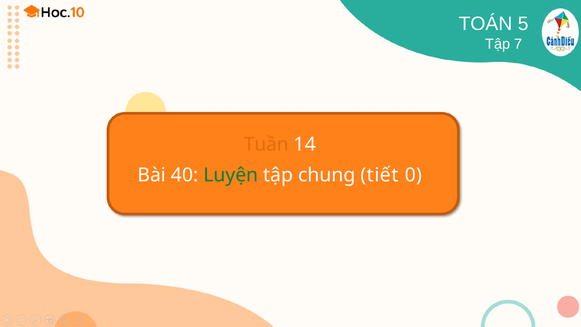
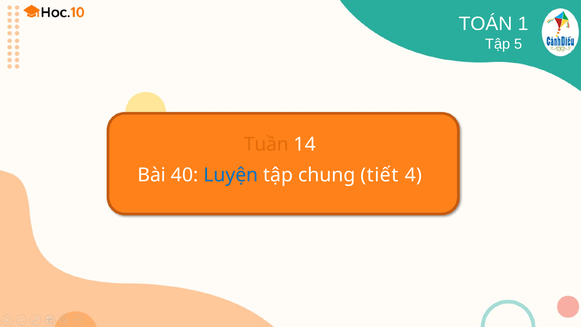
5: 5 -> 1 (523, 24)
7: 7 -> 5 (518, 44)
Luyện colour: green -> blue (231, 175)
0: 0 -> 4 (413, 175)
